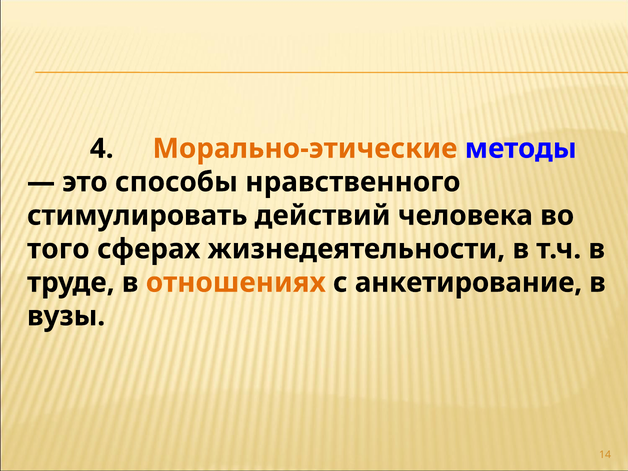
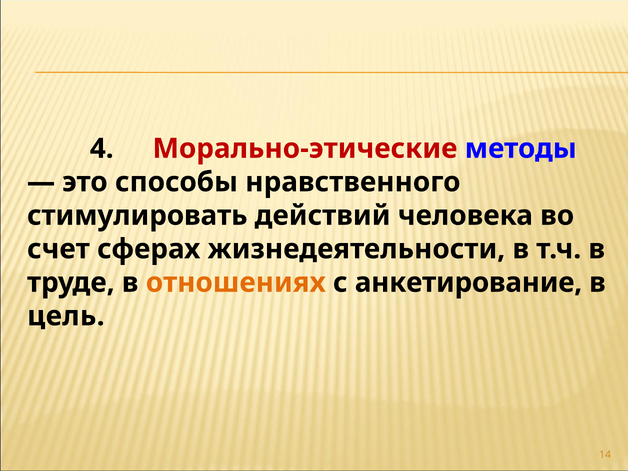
Морально-этические colour: orange -> red (305, 149)
того: того -> счет (58, 249)
вузы: вузы -> цель (66, 316)
